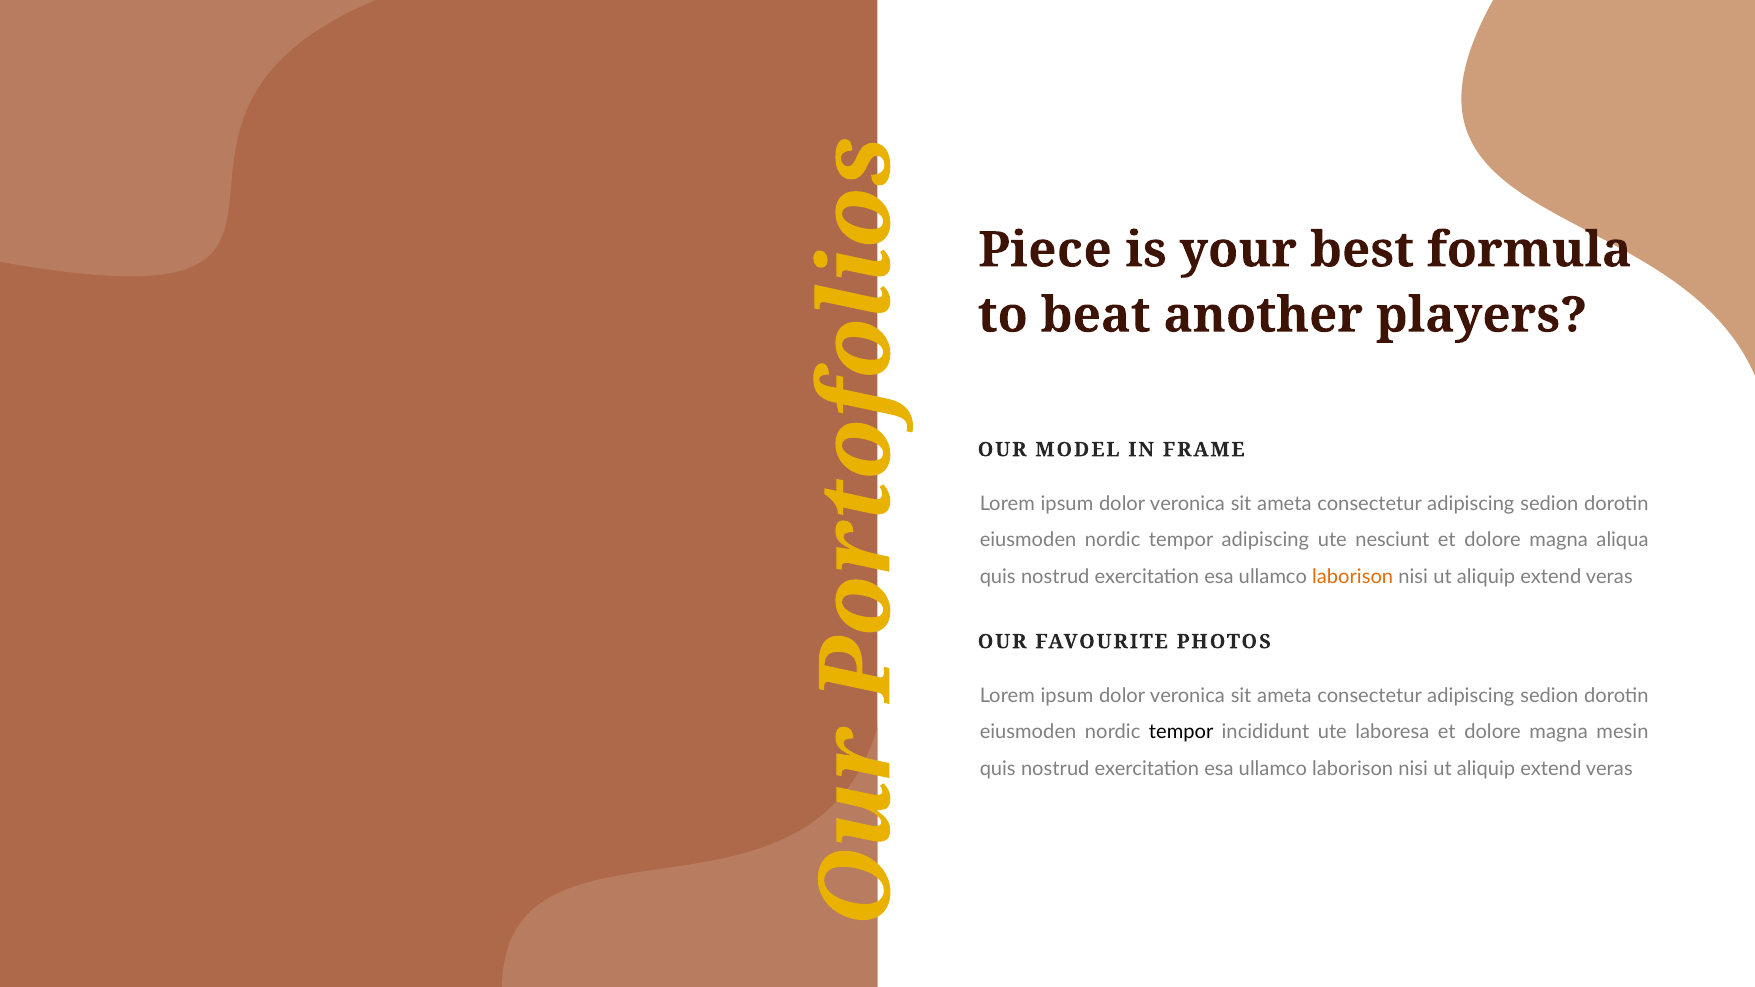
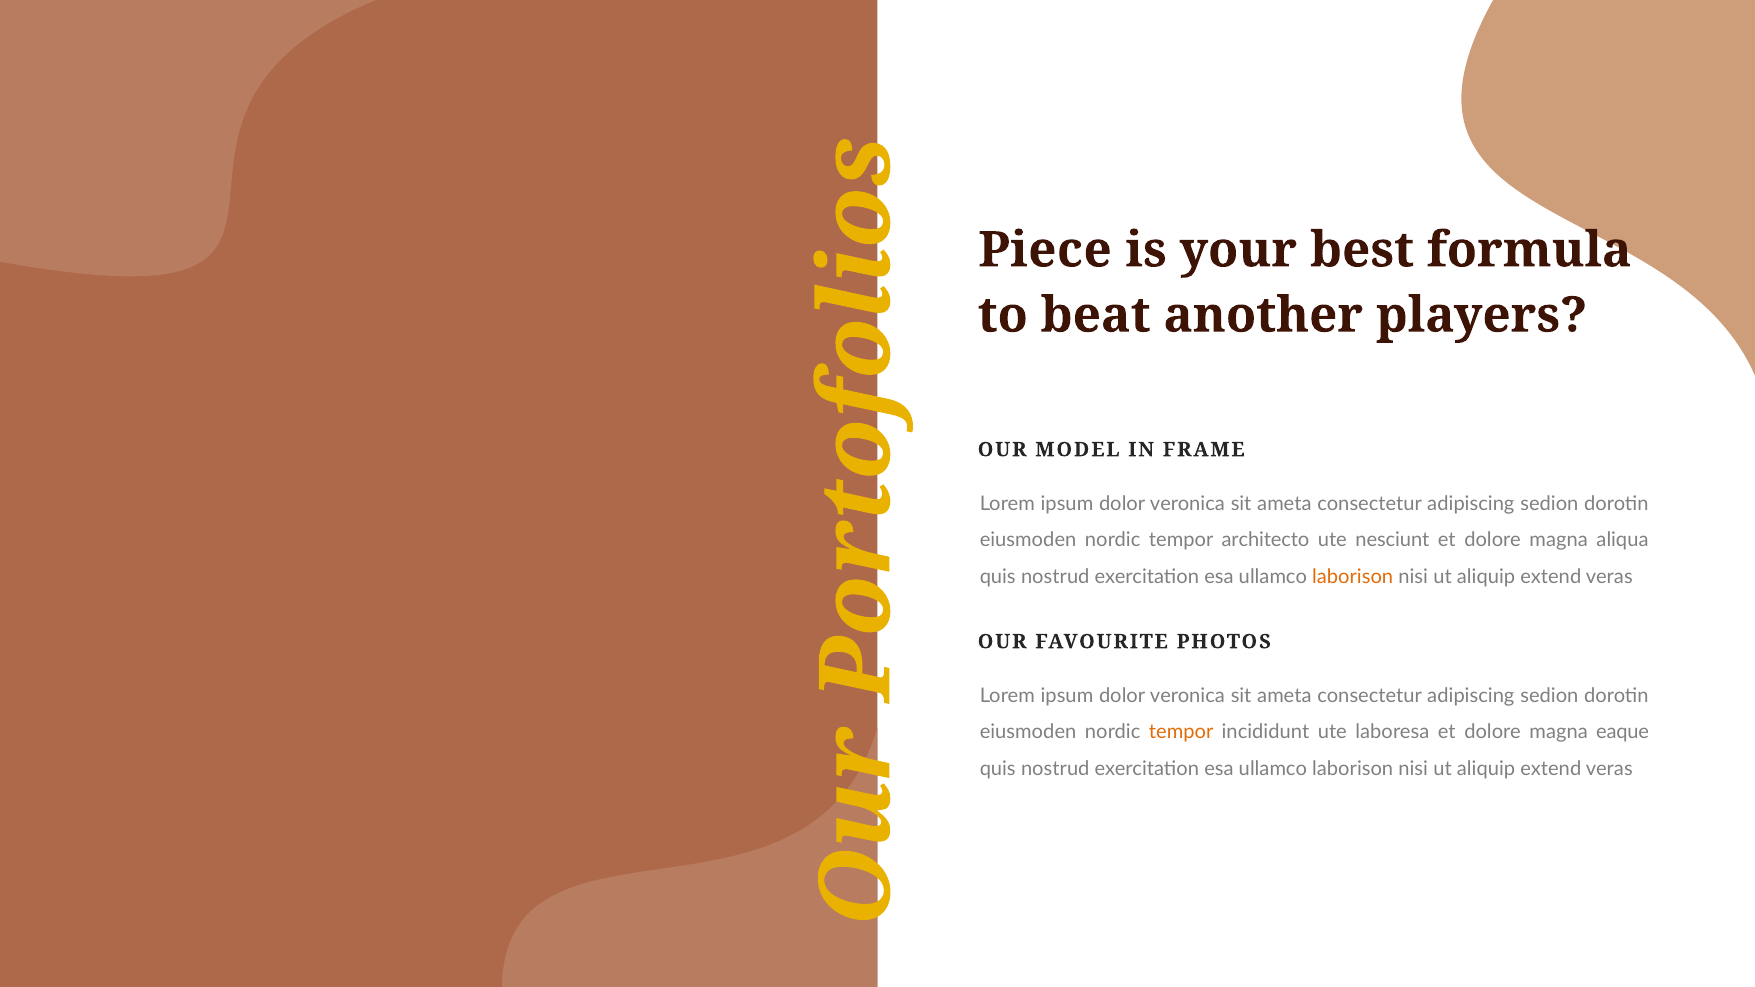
tempor adipiscing: adipiscing -> architecto (1265, 540)
tempor colour: black -> orange (1181, 732)
mesin: mesin -> eaque (1623, 732)
